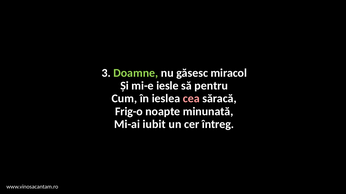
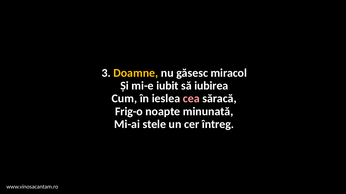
Doamne colour: light green -> yellow (136, 73)
iesle: iesle -> iubit (167, 86)
pentru: pentru -> iubirea (211, 86)
iubit: iubit -> stele (154, 125)
